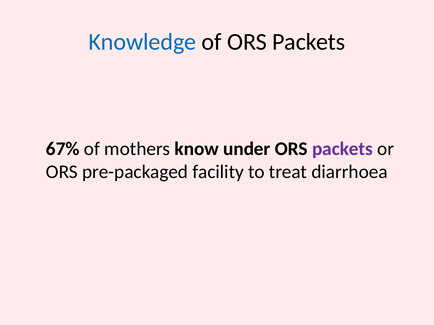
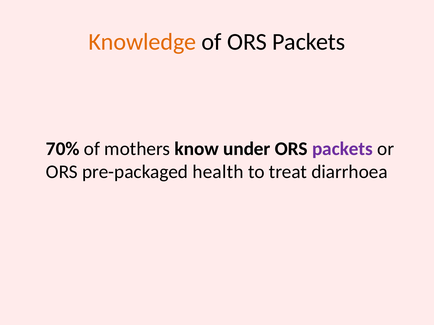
Knowledge colour: blue -> orange (142, 42)
67%: 67% -> 70% (63, 149)
facility: facility -> health (218, 172)
